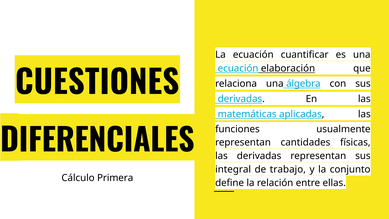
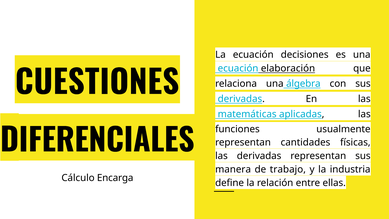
cuantificar: cuantificar -> decisiones (305, 55)
integral: integral -> manera (233, 169)
conjunto: conjunto -> industria (350, 169)
Primera: Primera -> Encarga (115, 178)
